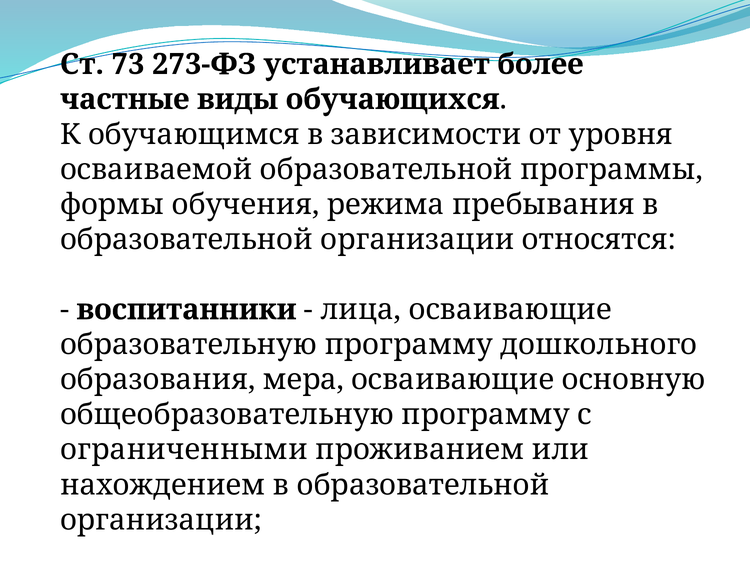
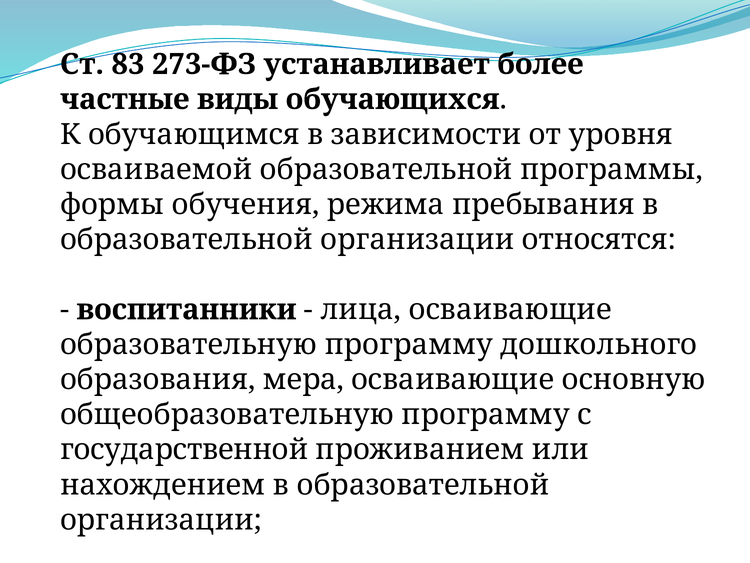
73: 73 -> 83 (128, 64)
ограниченными: ограниченными -> государственной (184, 449)
